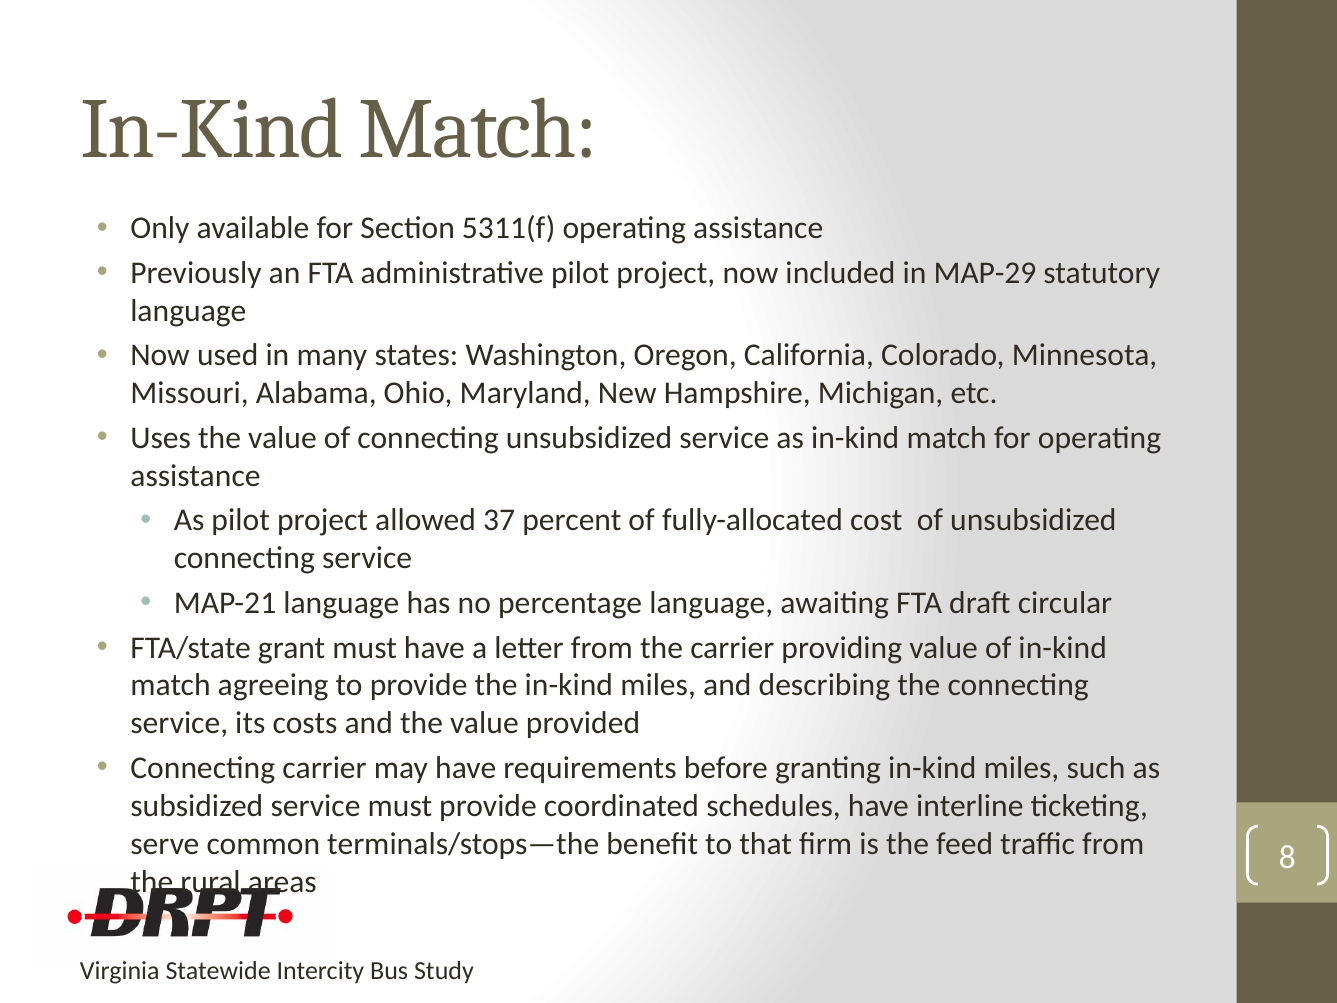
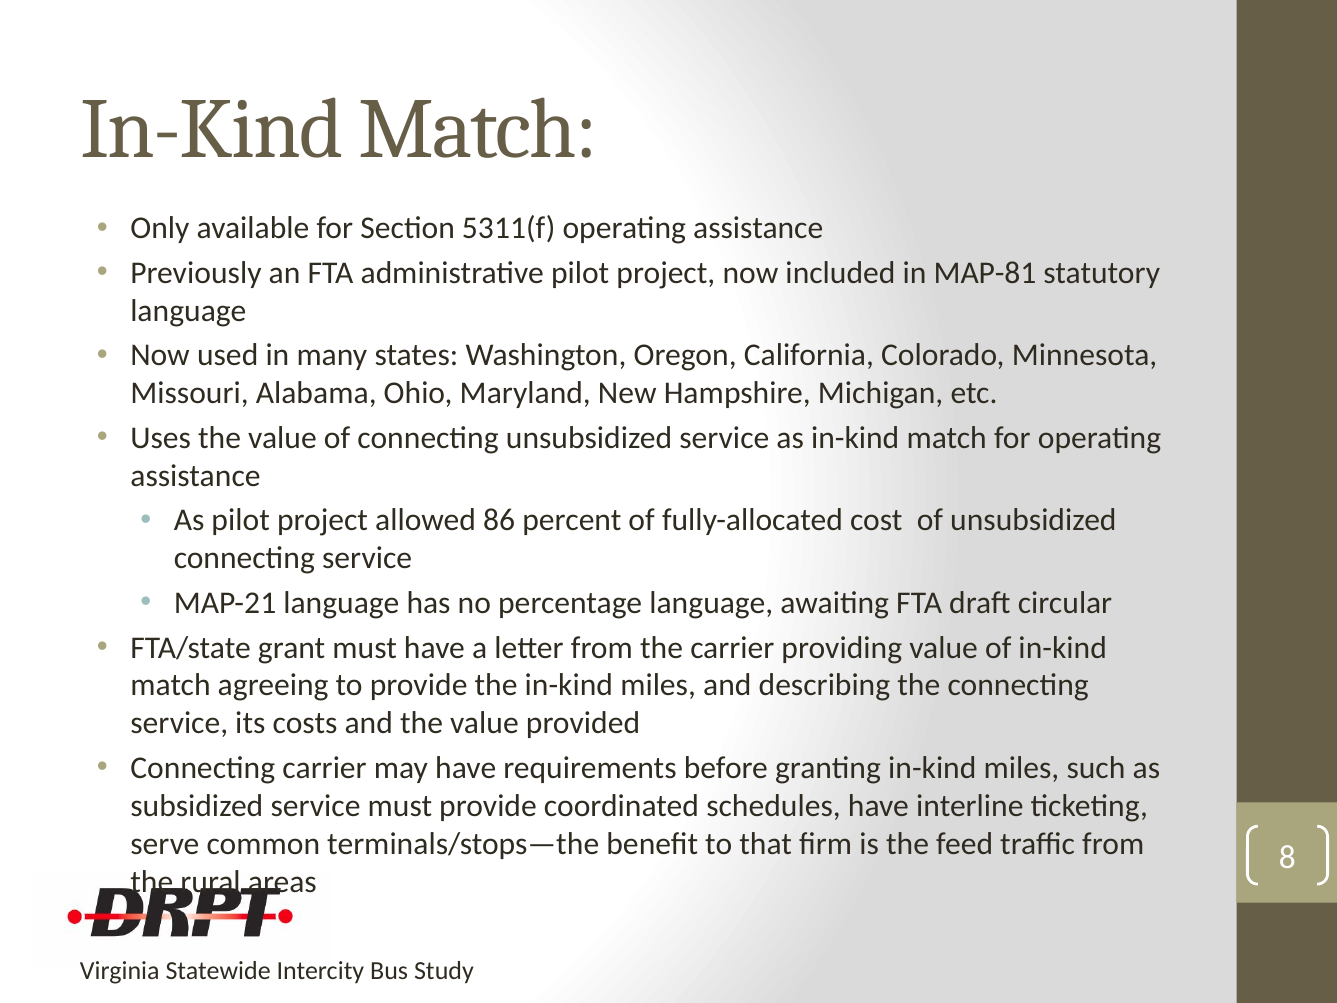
MAP-29: MAP-29 -> MAP-81 (985, 273)
37: 37 -> 86 (499, 520)
